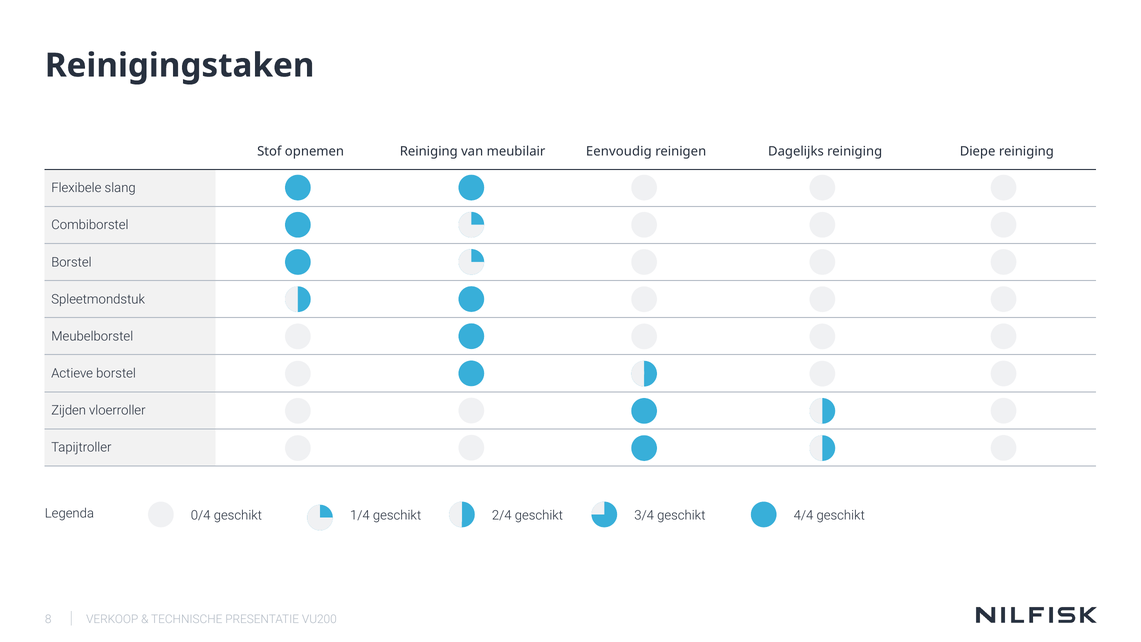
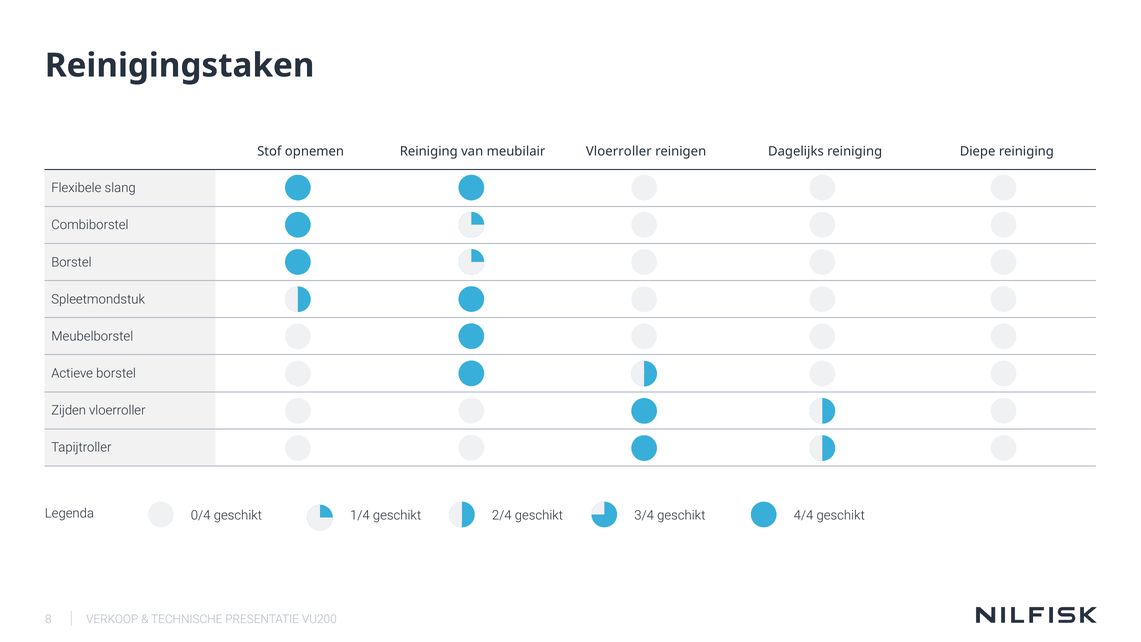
meubilair Eenvoudig: Eenvoudig -> Vloerroller (619, 152)
